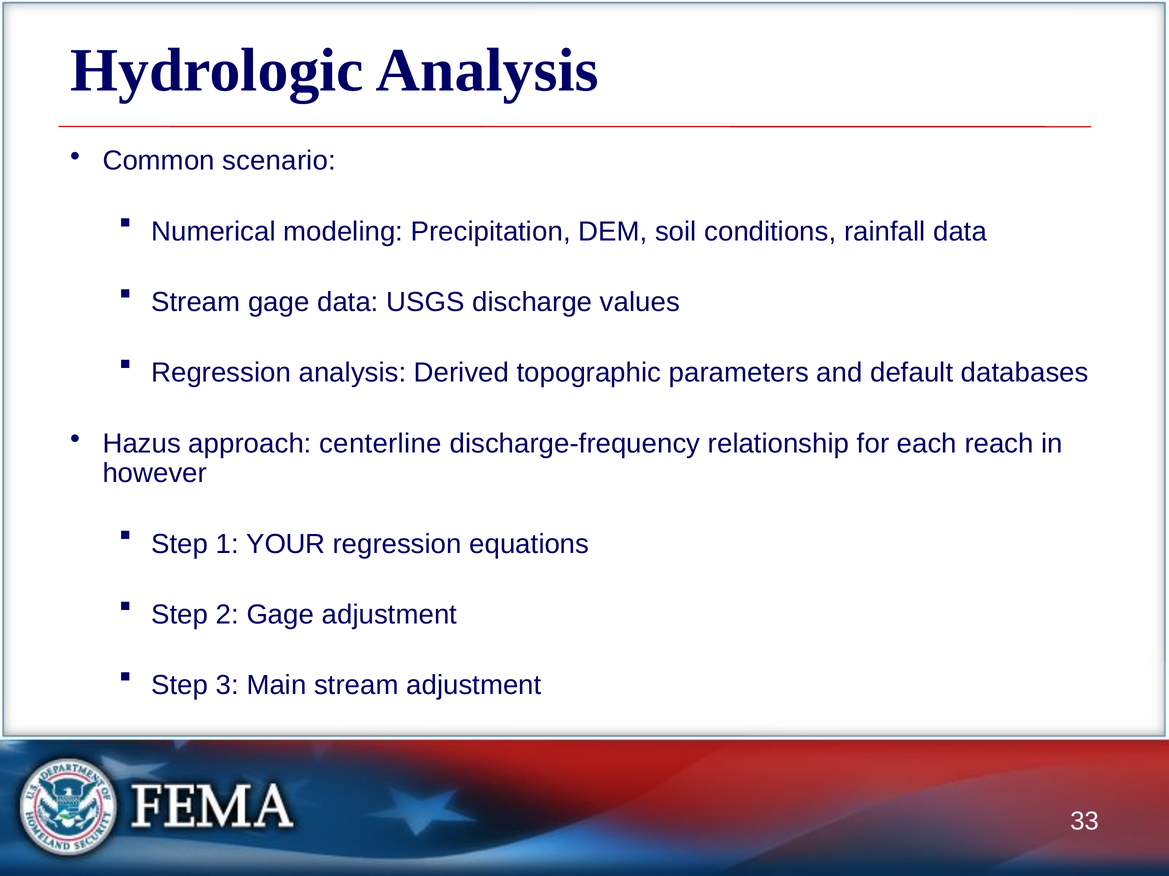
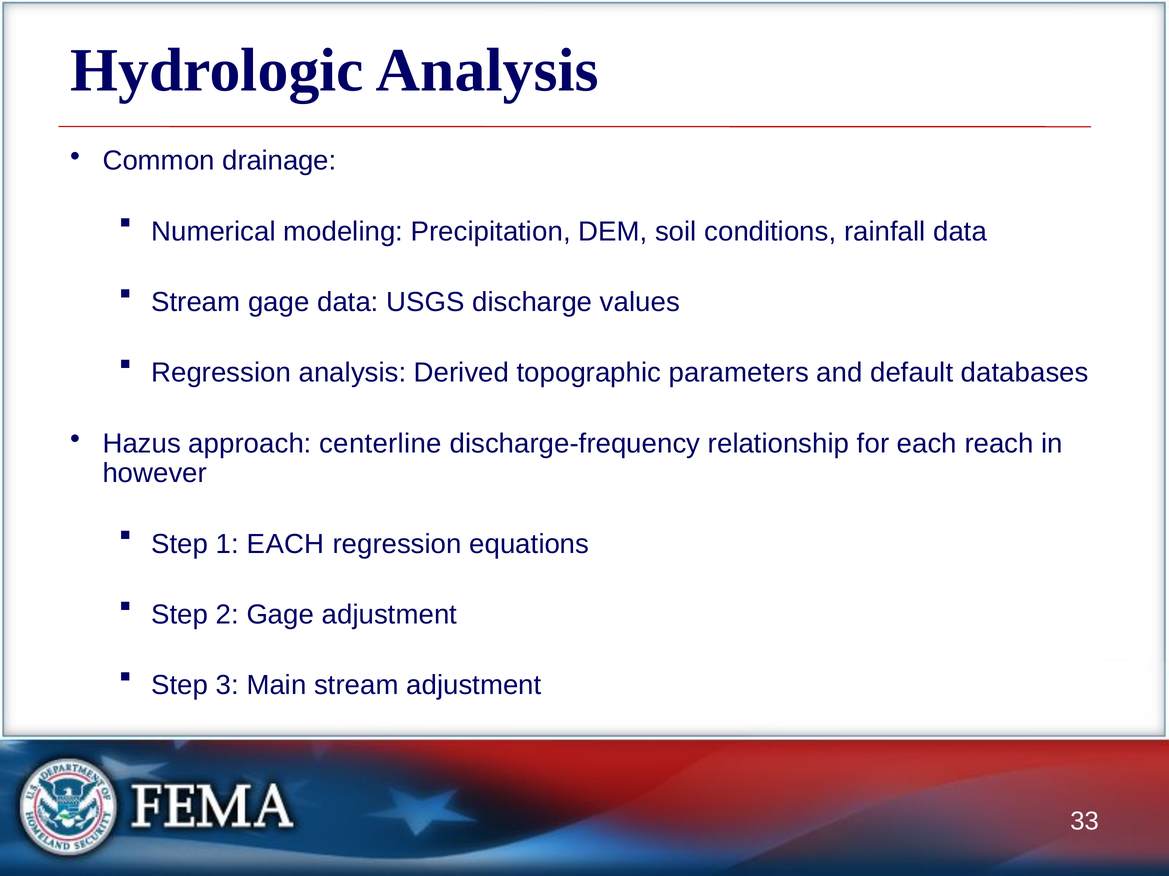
scenario: scenario -> drainage (279, 161)
1 YOUR: YOUR -> EACH (286, 544)
